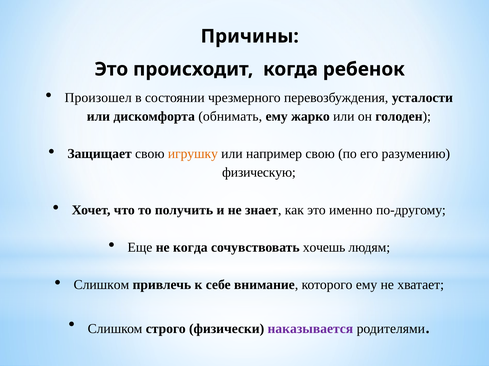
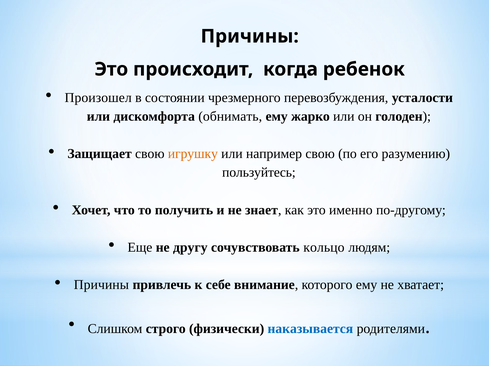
физическую: физическую -> пользуйтесь (259, 173)
не когда: когда -> другу (190, 248)
хочешь: хочешь -> кольцо (324, 248)
Слишком: Слишком -> Причины (101, 285)
наказывается colour: purple -> blue (310, 329)
